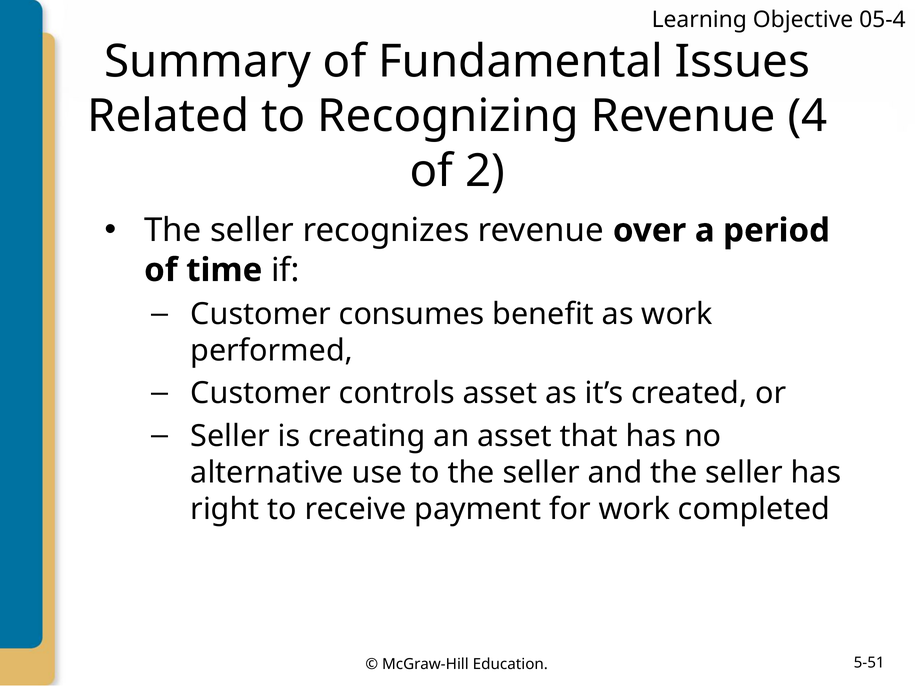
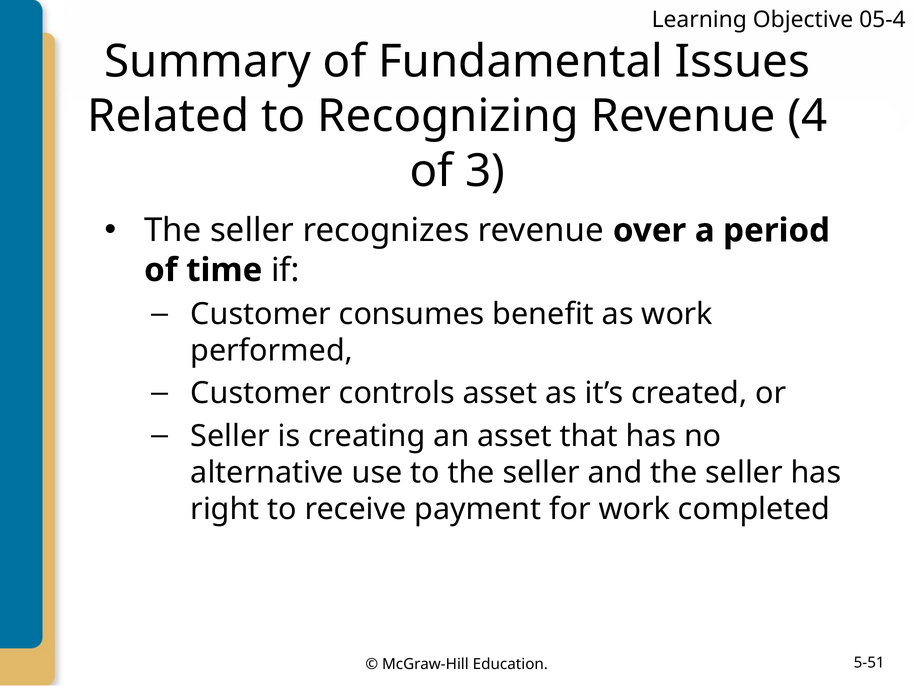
2: 2 -> 3 (485, 171)
